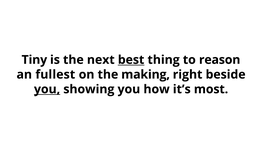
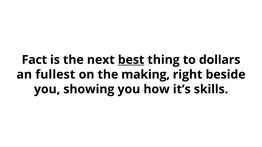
Tiny: Tiny -> Fact (34, 60)
reason: reason -> dollars (220, 60)
you underline: present -> none (47, 89)
most: most -> skills (211, 89)
